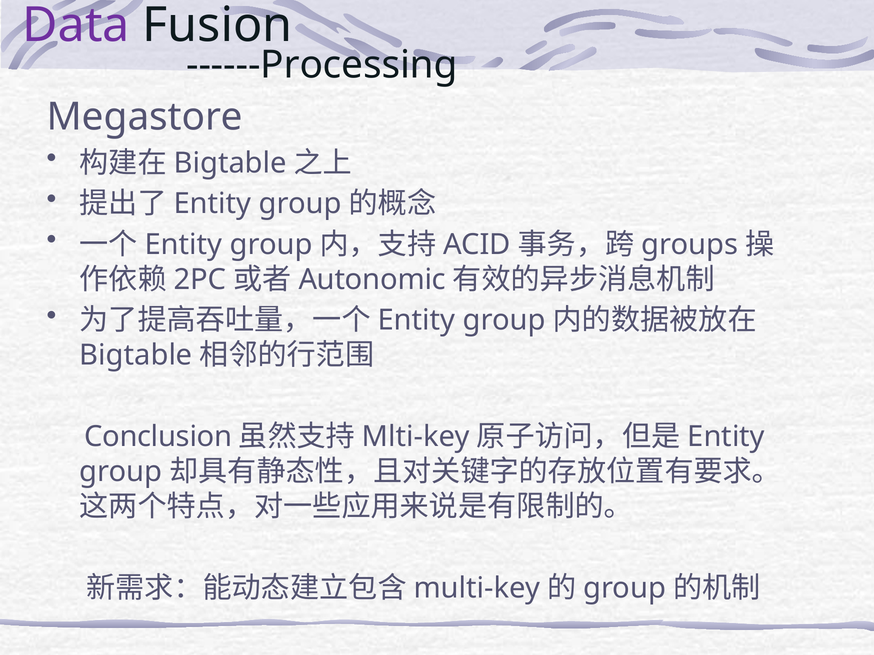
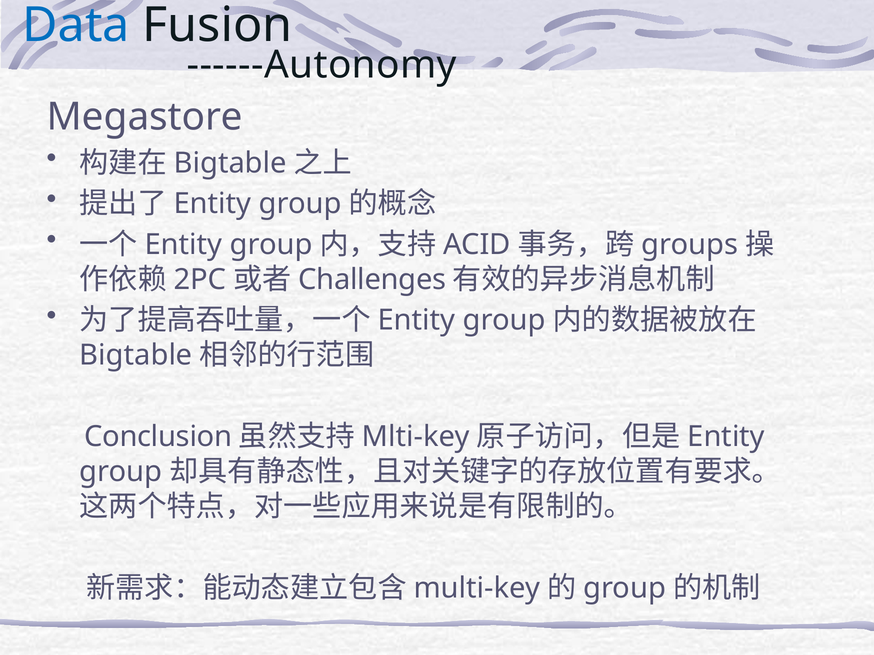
Data colour: purple -> blue (76, 25)
------Processing: ------Processing -> ------Autonomy (322, 65)
Autonomic: Autonomic -> Challenges (372, 280)
